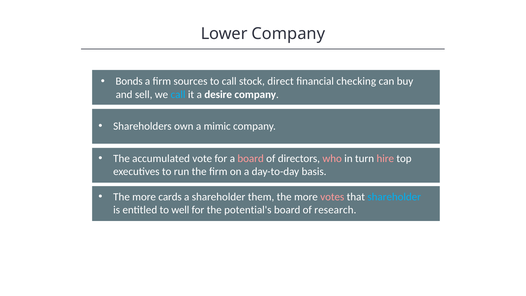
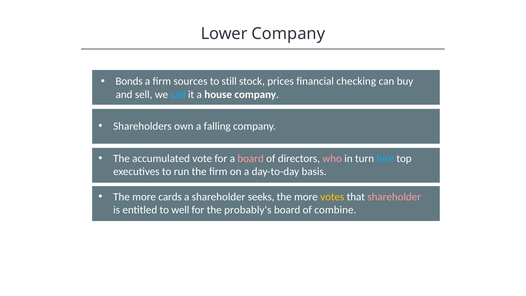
to call: call -> still (229, 81)
direct: direct -> prices (281, 81)
desire: desire -> house (218, 94)
mimic: mimic -> falling (217, 126)
hire colour: pink -> light blue (385, 158)
them: them -> seeks (261, 197)
votes colour: pink -> yellow (332, 197)
shareholder colour: light blue -> pink (394, 197)
potential's: potential's -> probably's (248, 210)
research: research -> combine (335, 210)
